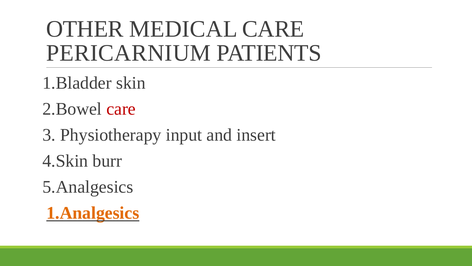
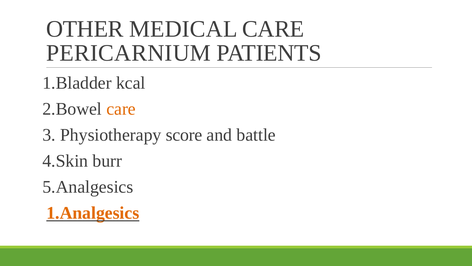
skin: skin -> kcal (131, 83)
care colour: red -> orange (121, 109)
input: input -> score (184, 135)
insert: insert -> battle (256, 135)
